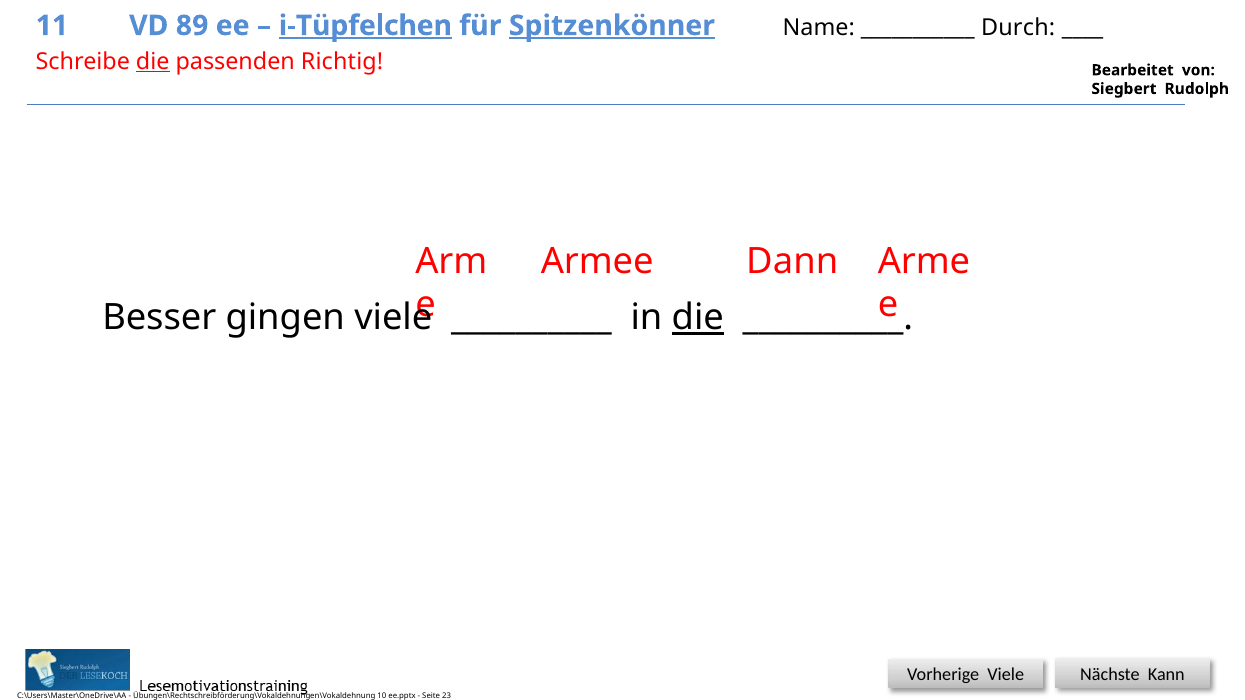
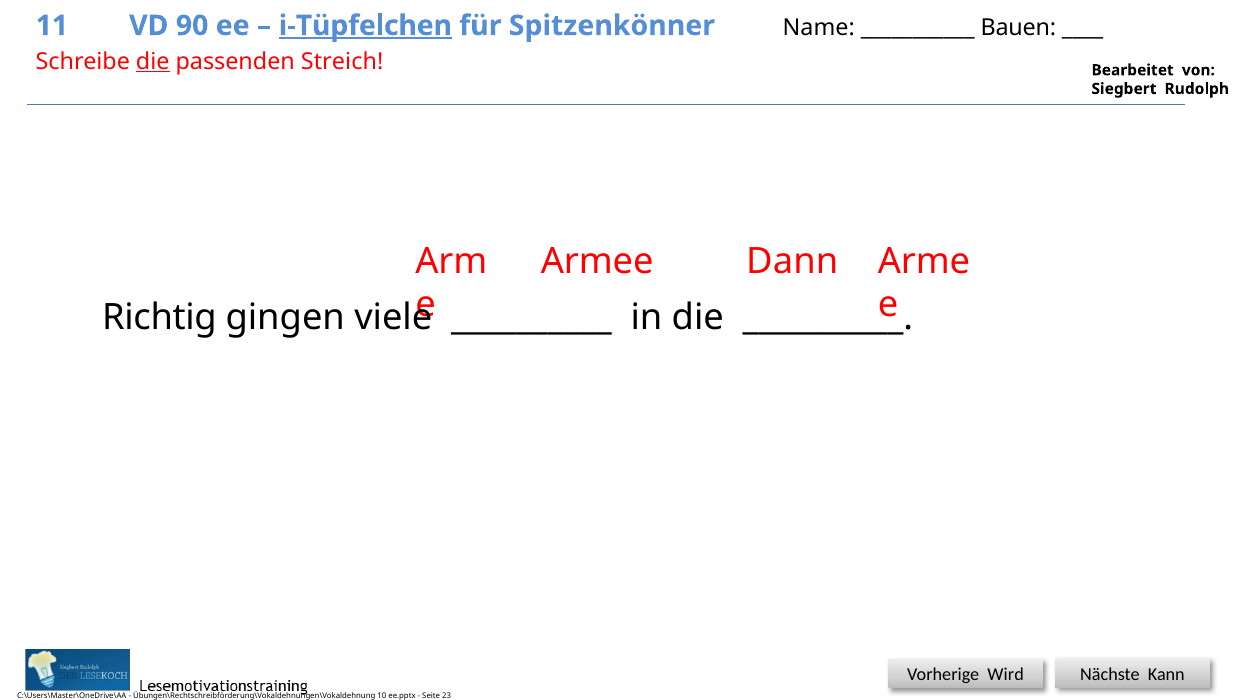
89: 89 -> 90 (192, 26)
Spitzenkönner underline: present -> none (612, 26)
Durch: Durch -> Bauen (1018, 27)
Richtig: Richtig -> Streich (342, 62)
Besser: Besser -> Richtig (159, 318)
die underline: present -> none (698, 318)
Viele: Viele -> Wird (1006, 675)
